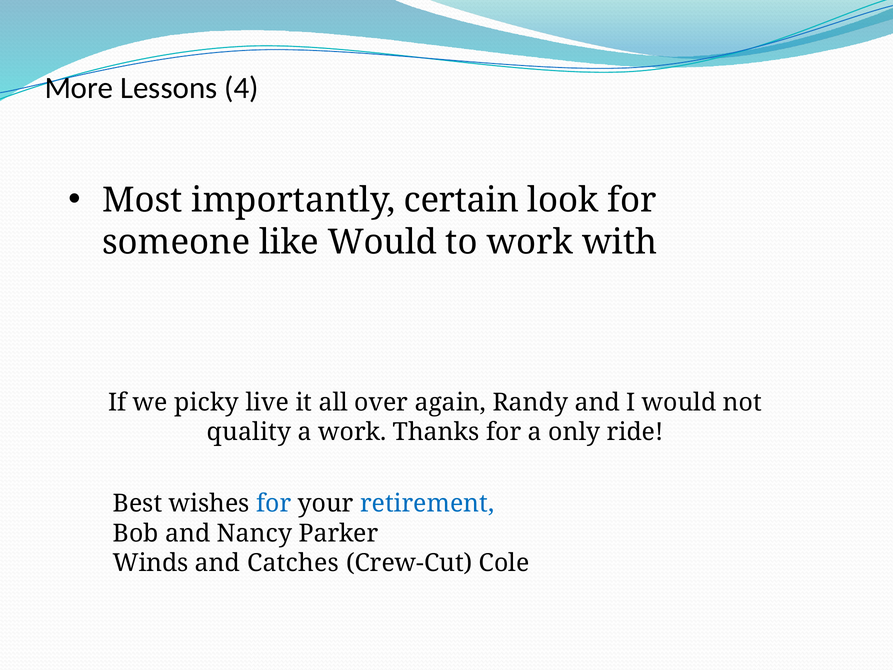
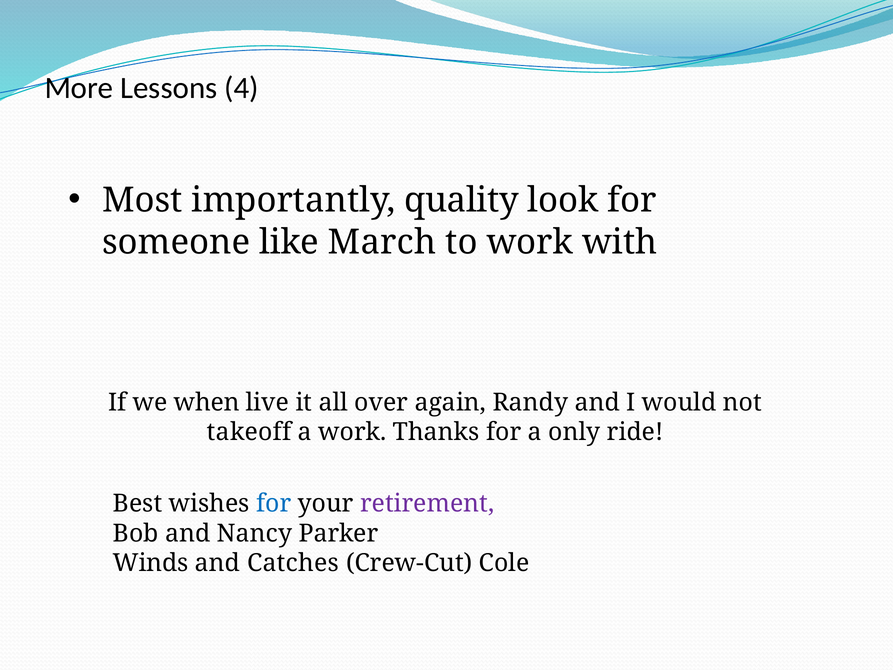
certain: certain -> quality (461, 200)
like Would: Would -> March (382, 242)
picky: picky -> when (207, 402)
quality: quality -> takeoff (249, 432)
retirement colour: blue -> purple (427, 503)
